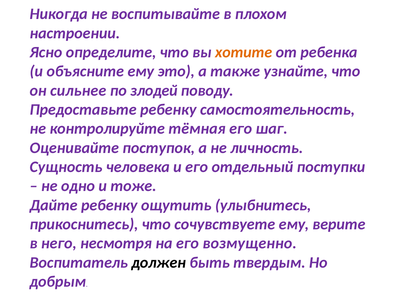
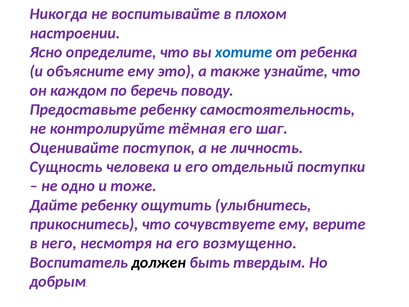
хотите colour: orange -> blue (244, 52)
сильнее: сильнее -> каждом (78, 90)
злодей: злодей -> беречь (154, 90)
